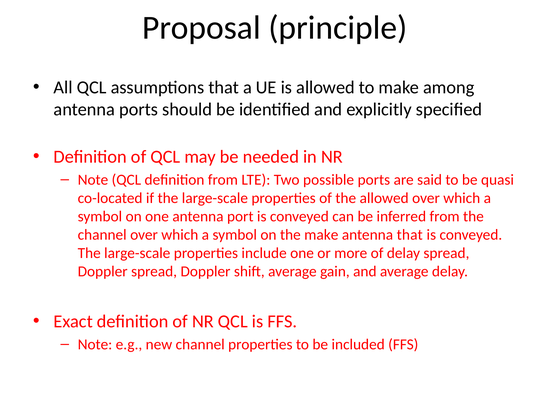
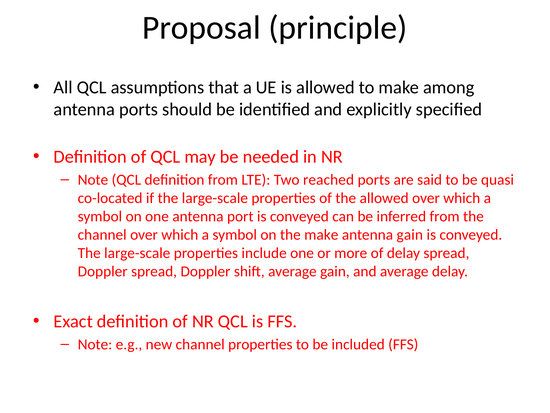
possible: possible -> reached (329, 180)
antenna that: that -> gain (410, 235)
